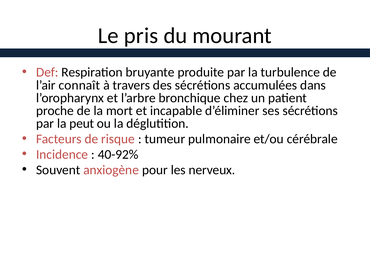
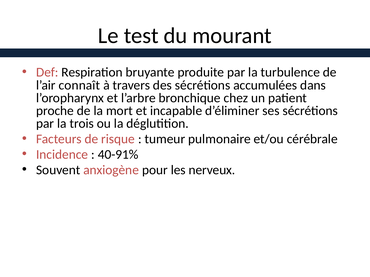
pris: pris -> test (141, 36)
peut: peut -> trois (82, 124)
40-92%: 40-92% -> 40-91% (118, 155)
